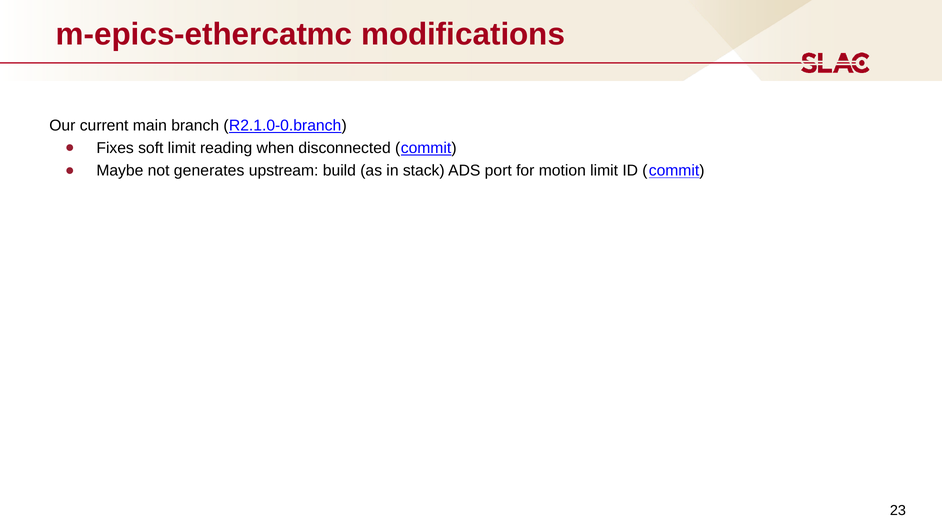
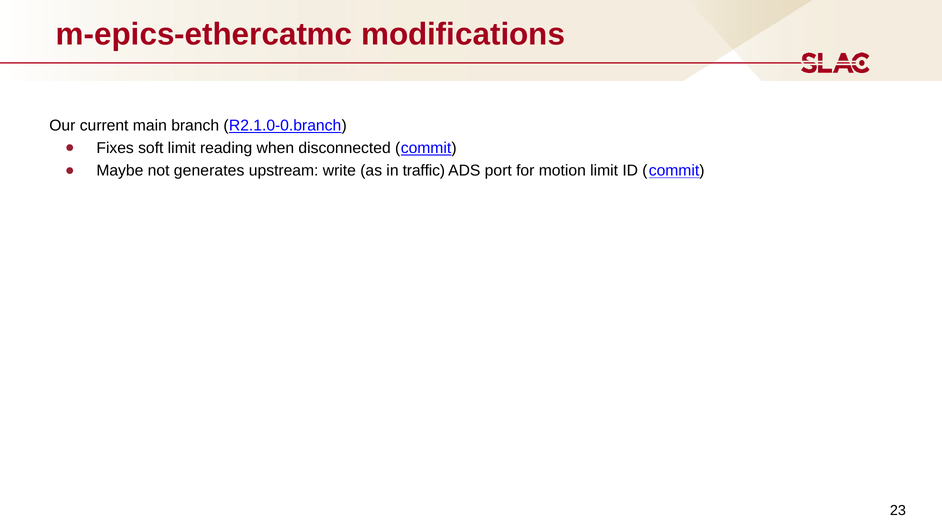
build: build -> write (339, 171)
stack: stack -> traffic (424, 171)
